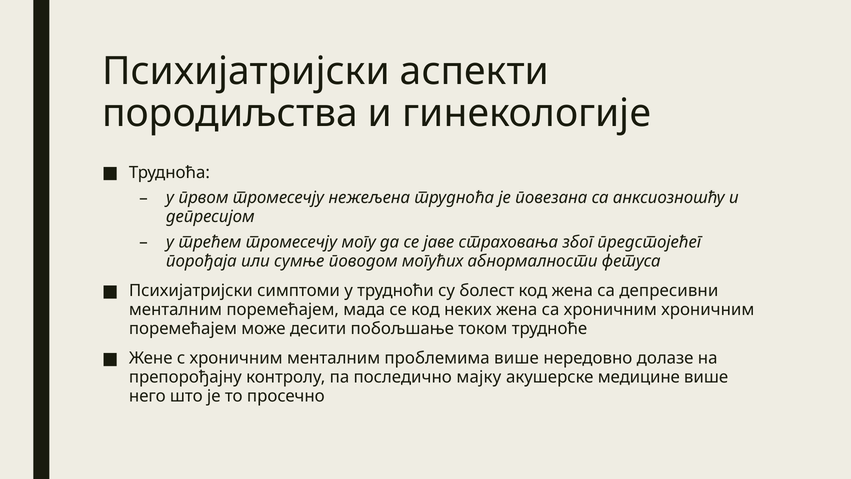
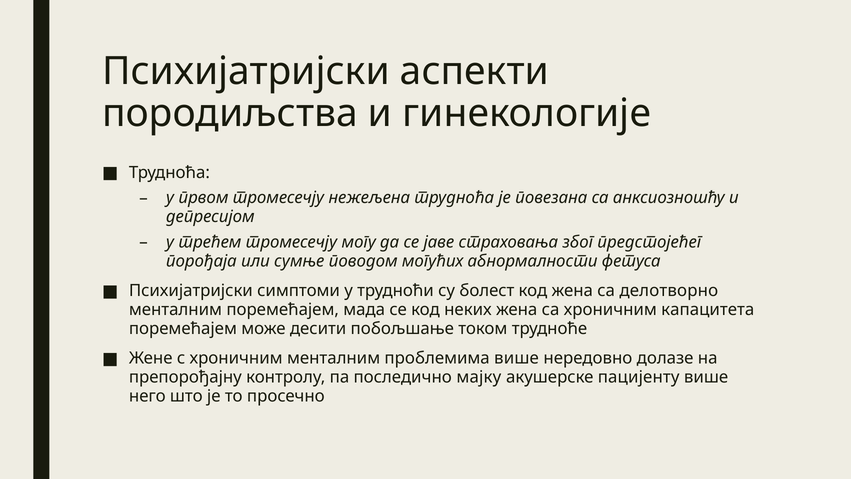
депресивни: депресивни -> делотворно (669, 290)
хроничним хроничним: хроничним -> капацитета (708, 309)
медицине: медицине -> пацијенту (639, 377)
